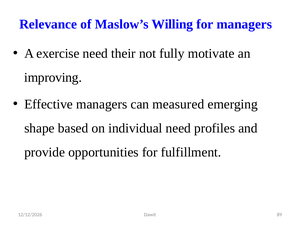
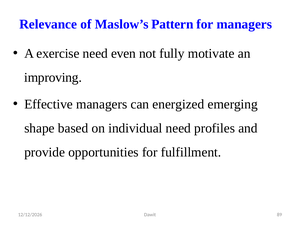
Willing: Willing -> Pattern (172, 24)
their: their -> even (124, 53)
measured: measured -> energized (178, 104)
